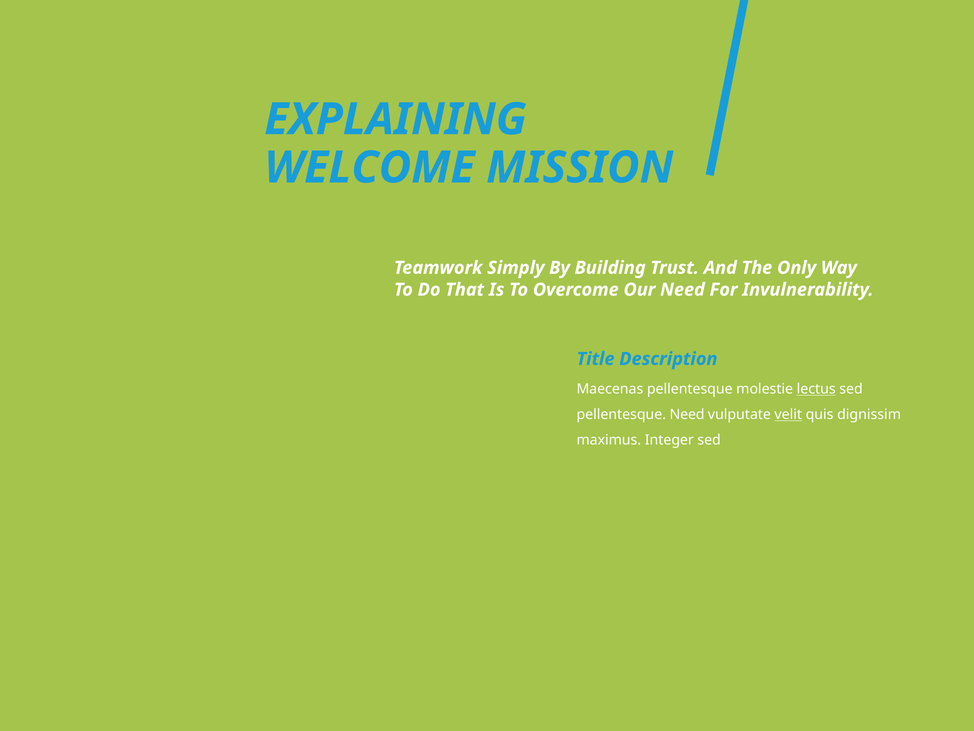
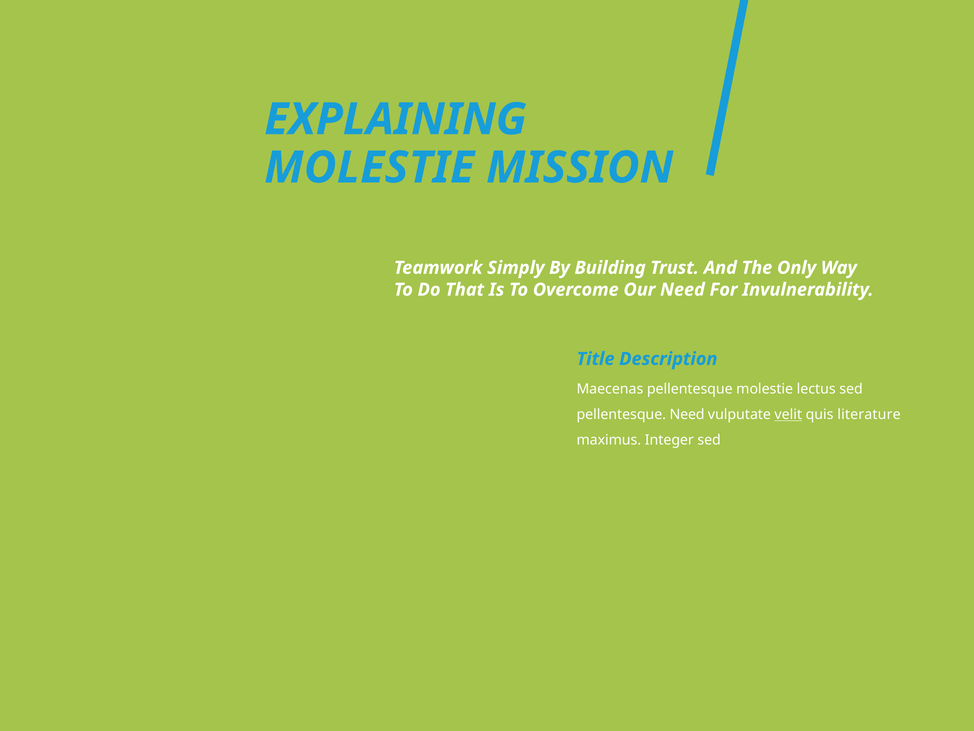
WELCOME: WELCOME -> MOLESTIE (369, 168)
lectus underline: present -> none (816, 389)
dignissim: dignissim -> literature (869, 414)
